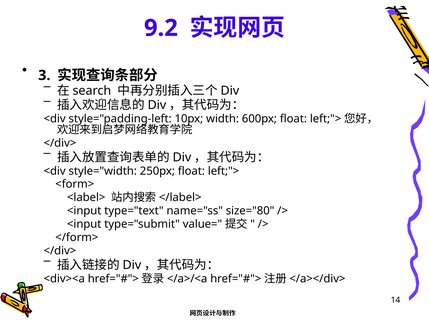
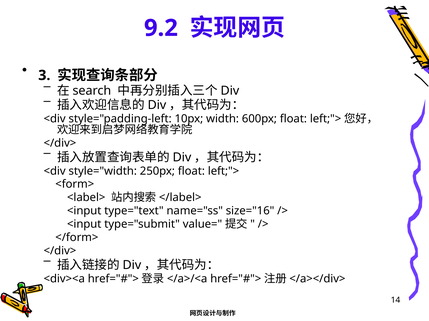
size="80: size="80 -> size="16 (250, 211)
